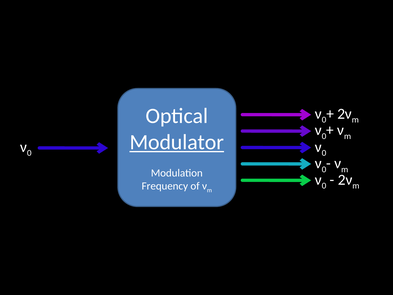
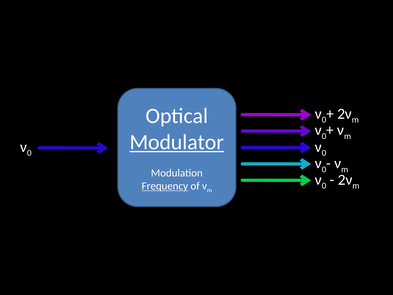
Frequency underline: none -> present (165, 186)
